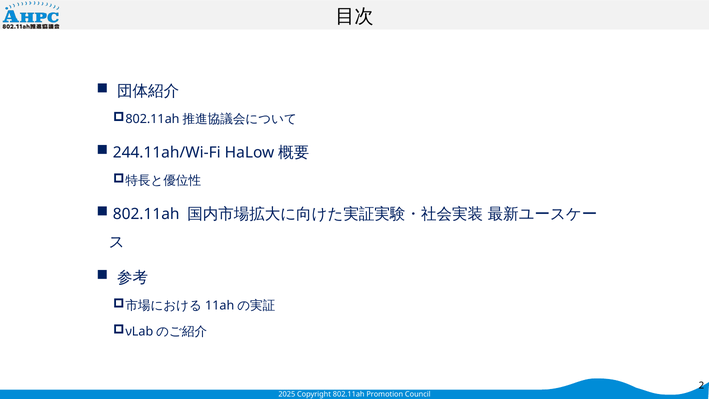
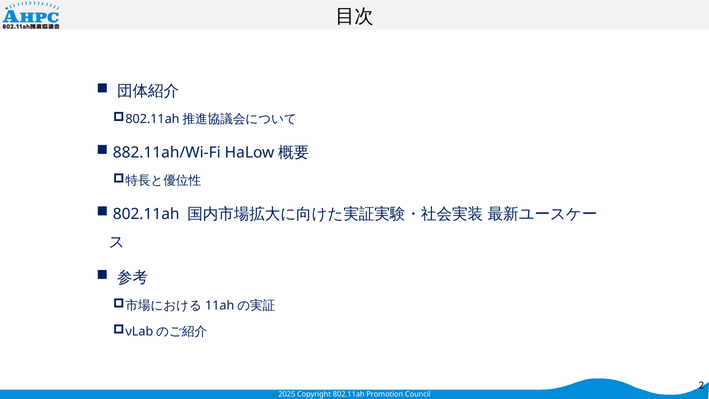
244.11ah/Wi-Fi: 244.11ah/Wi-Fi -> 882.11ah/Wi-Fi (167, 153)
